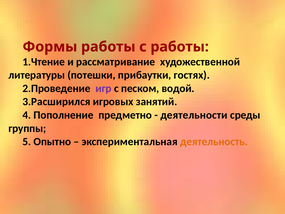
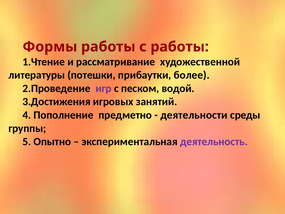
гостях: гостях -> более (192, 75)
3.Расширился: 3.Расширился -> 3.Достижения (57, 102)
деятельность colour: orange -> purple (214, 142)
